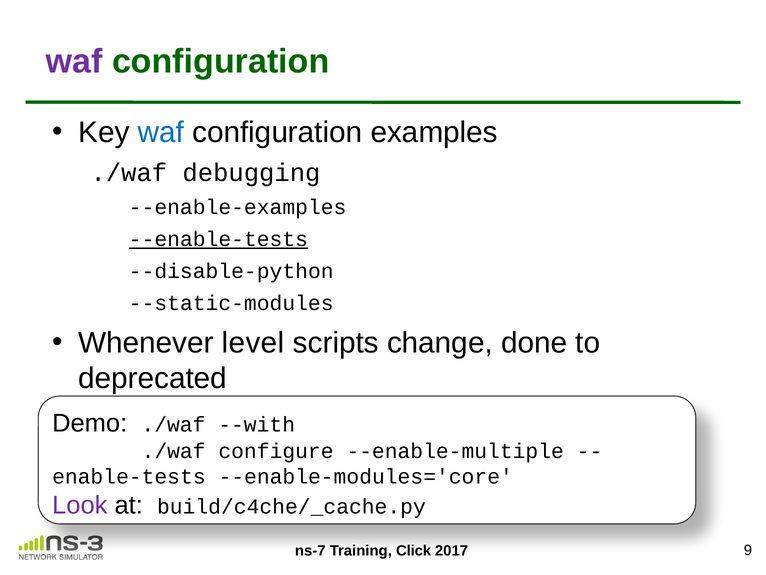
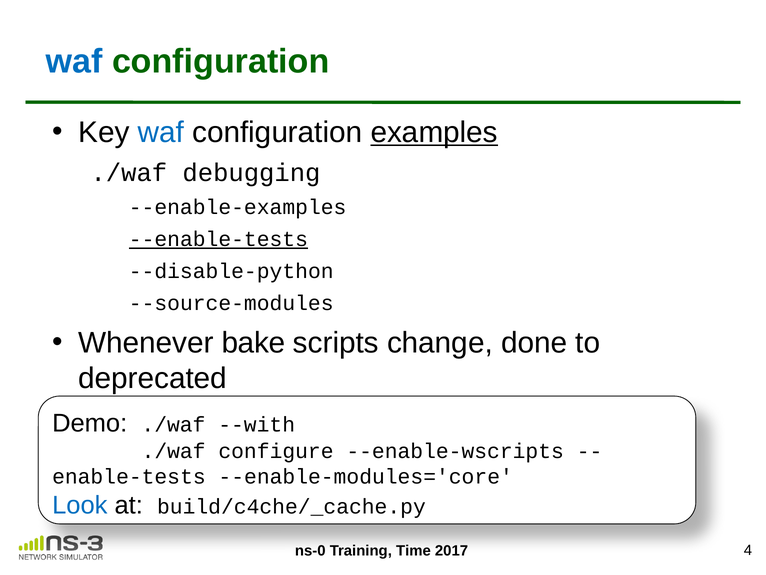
waf colour: purple -> blue (74, 61)
examples underline: none -> present (434, 132)
--static-modules: --static-modules -> --source-modules (231, 303)
level: level -> bake (253, 342)
--enable-multiple: --enable-multiple -> --enable-wscripts (455, 451)
Look colour: purple -> blue (80, 505)
ns-7: ns-7 -> ns-0 (310, 550)
Click: Click -> Time (413, 550)
9: 9 -> 4 (748, 550)
